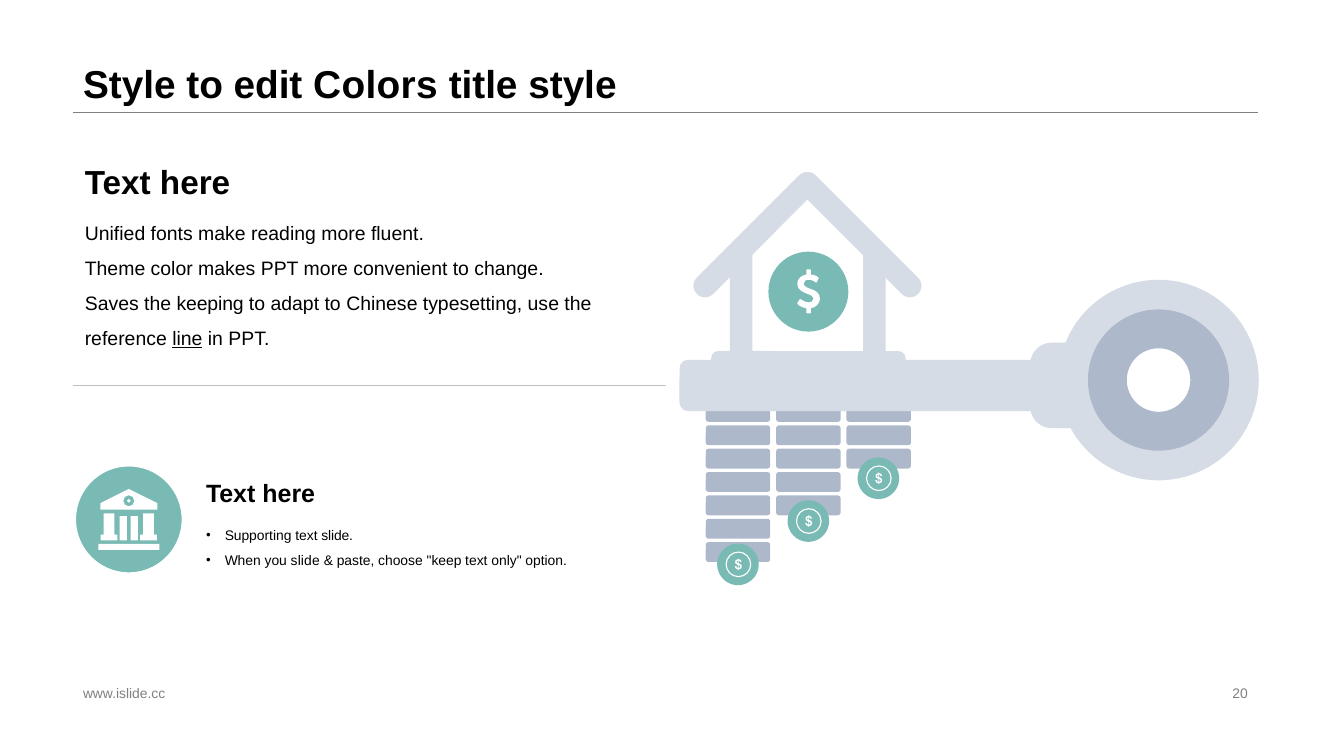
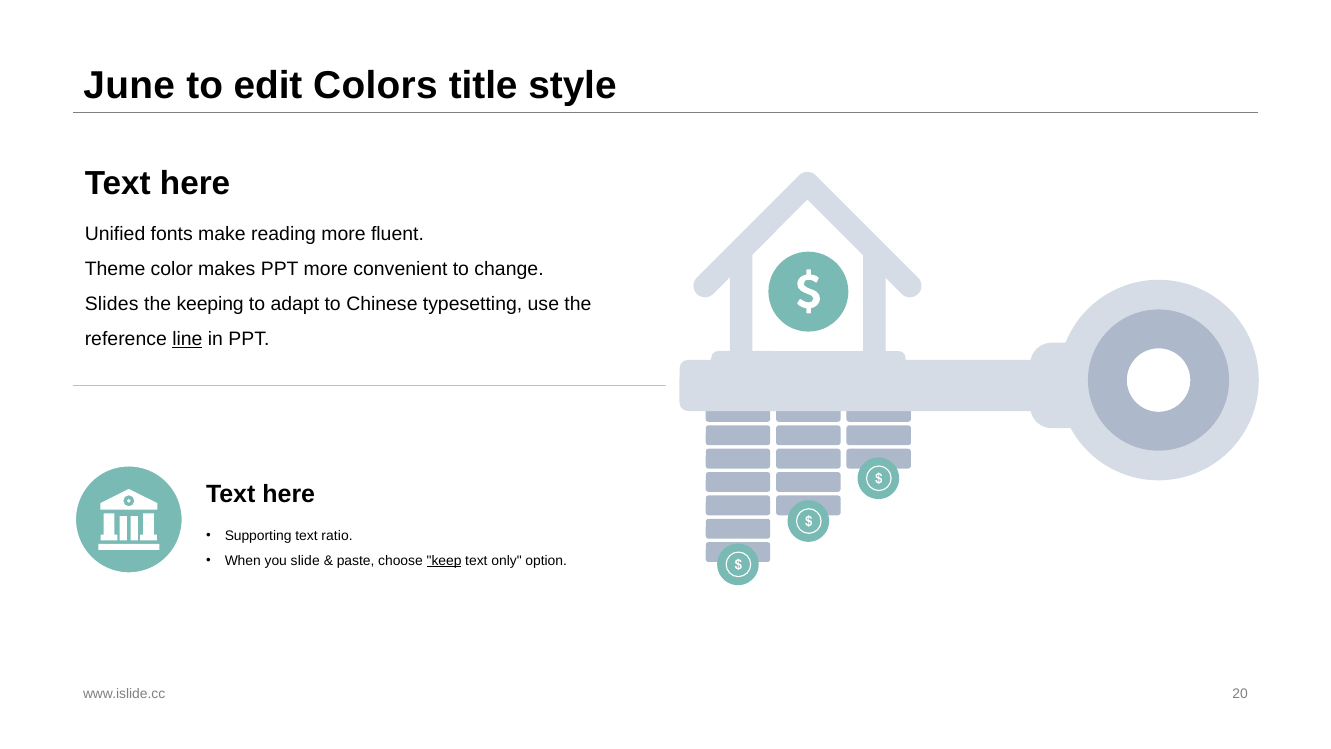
Style: Style -> June (129, 86)
Saves: Saves -> Slides (112, 304)
text slide: slide -> ratio (337, 536)
keep underline: none -> present (444, 561)
